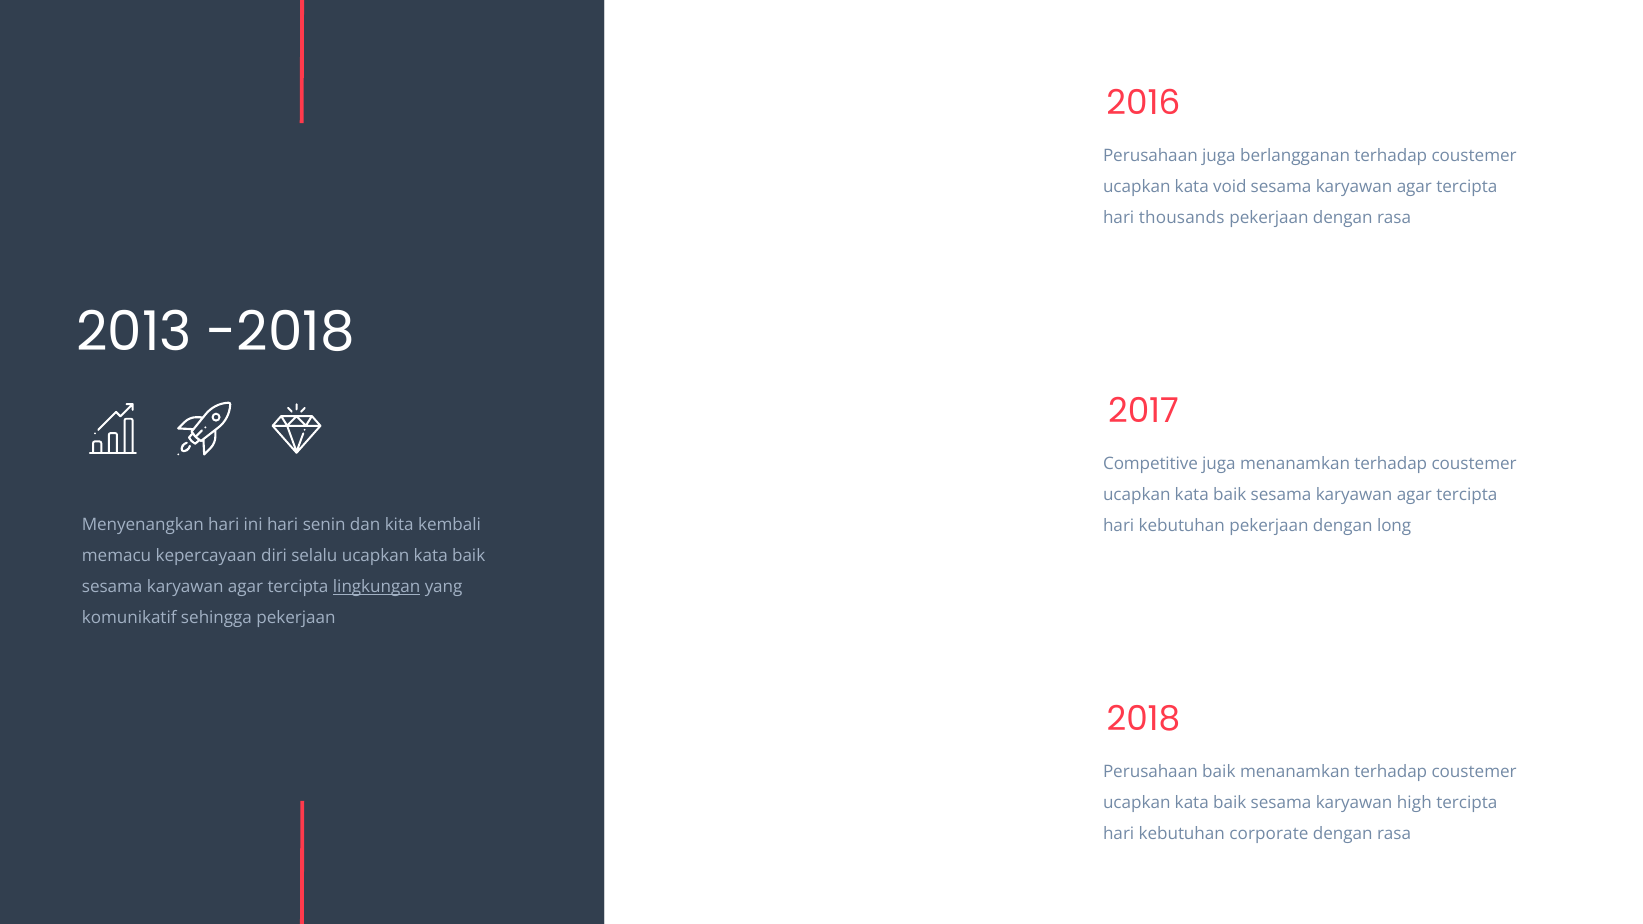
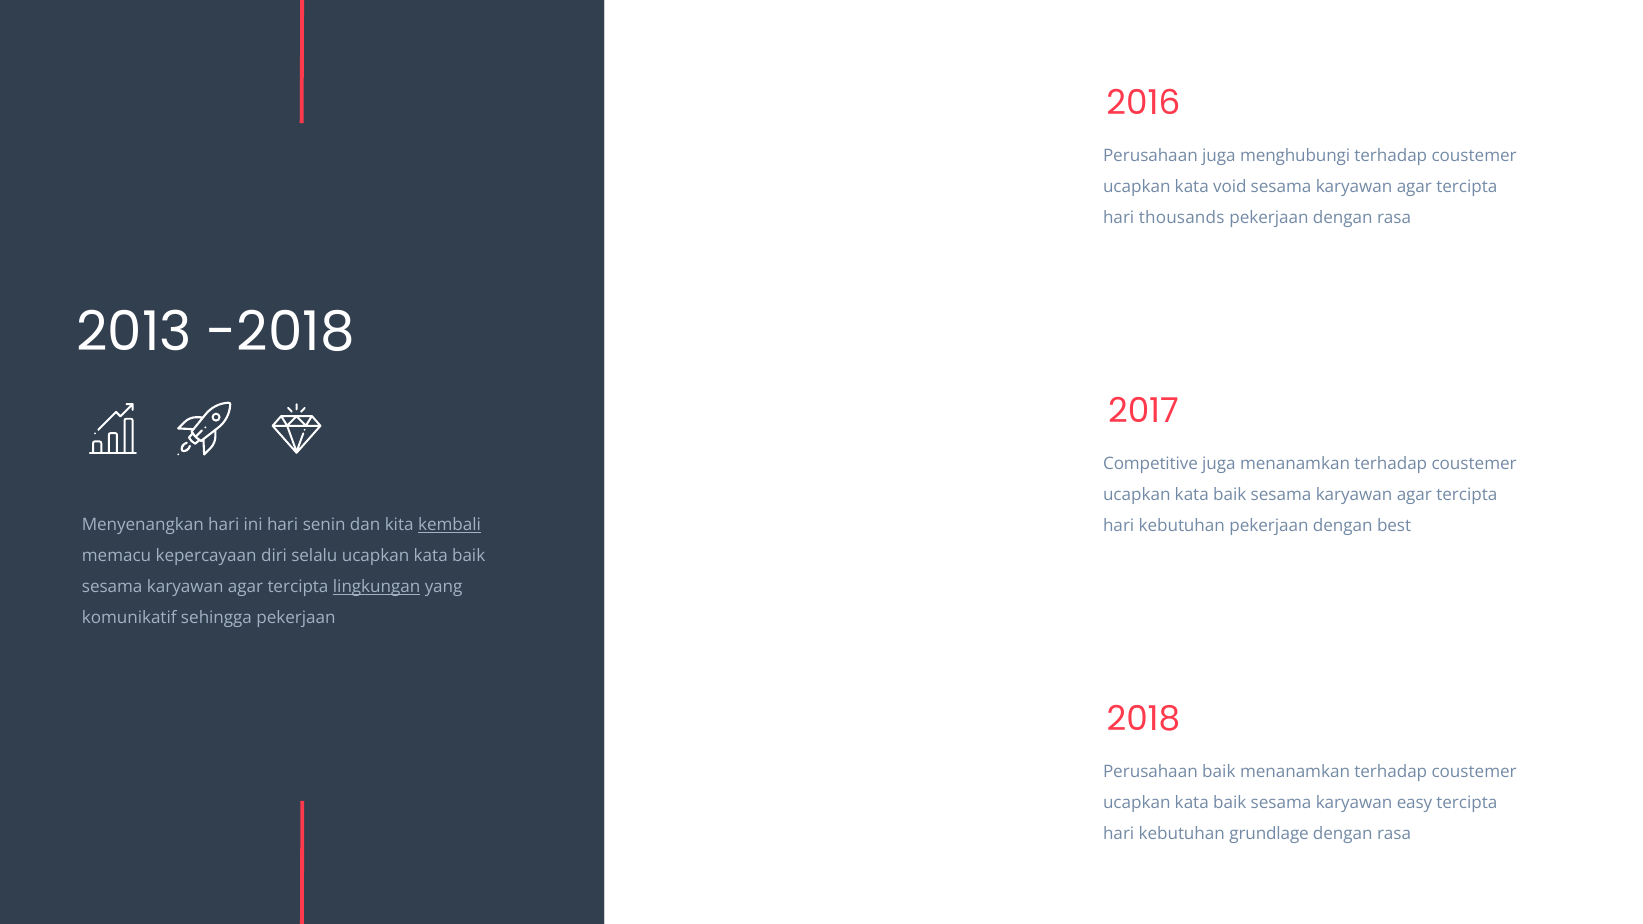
berlangganan: berlangganan -> menghubungi (1295, 156)
kembali underline: none -> present (449, 525)
long: long -> best (1394, 526)
high: high -> easy (1414, 803)
corporate: corporate -> grundlage (1269, 834)
